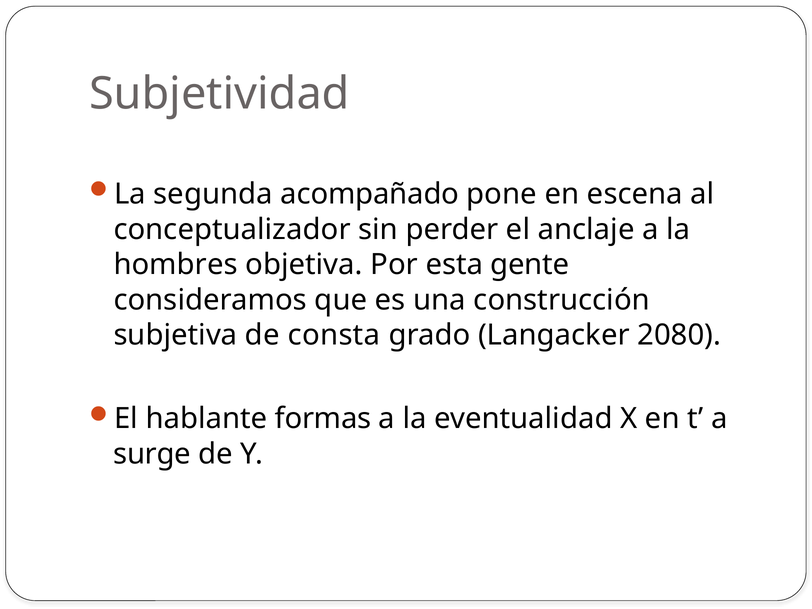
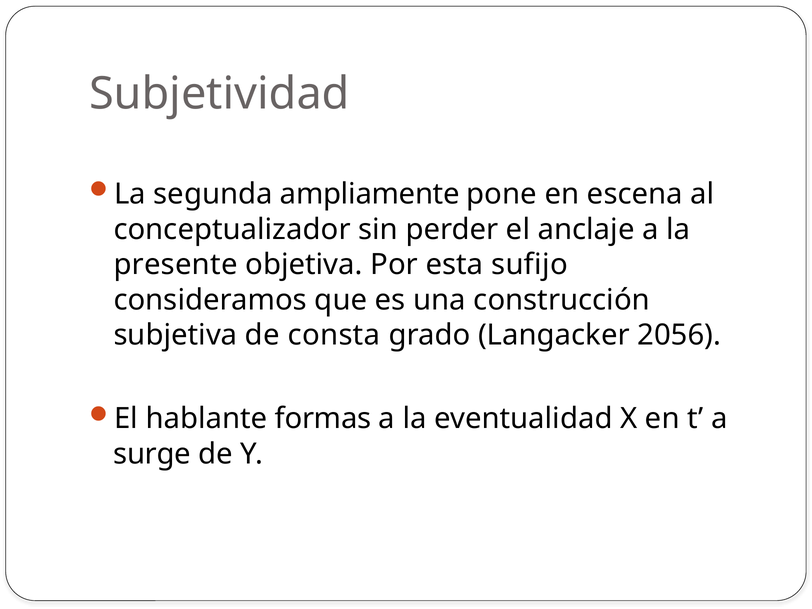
acompañado: acompañado -> ampliamente (370, 194)
hombres: hombres -> presente (176, 265)
gente: gente -> sufijo (529, 265)
2080: 2080 -> 2056 (679, 335)
